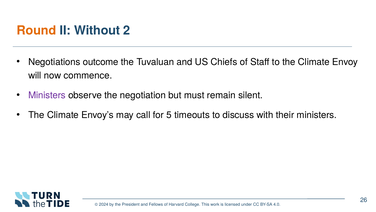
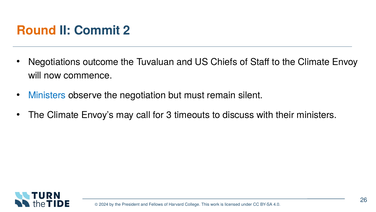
Without: Without -> Commit (97, 30)
Ministers colour: purple -> blue (47, 95)
5: 5 -> 3 (169, 115)
